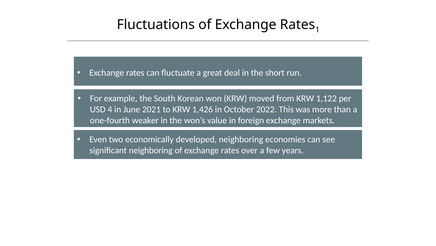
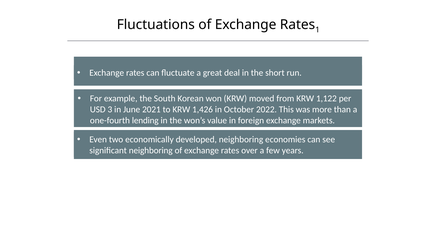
4: 4 -> 3 (110, 109)
weaker: weaker -> lending (145, 120)
